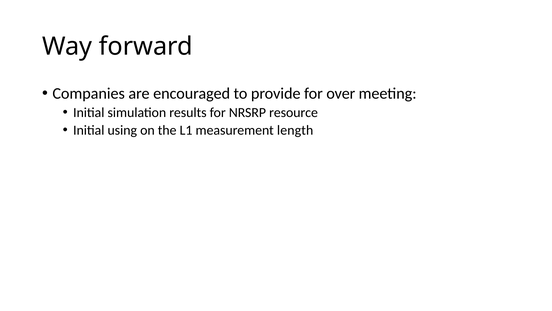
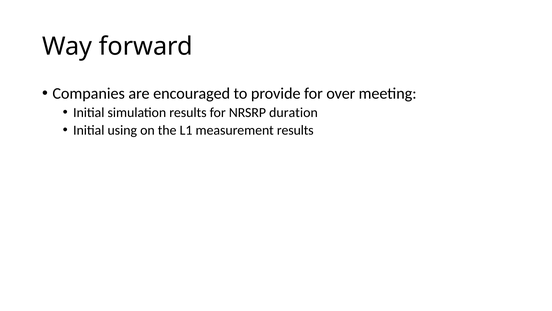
resource: resource -> duration (293, 112)
measurement length: length -> results (295, 130)
